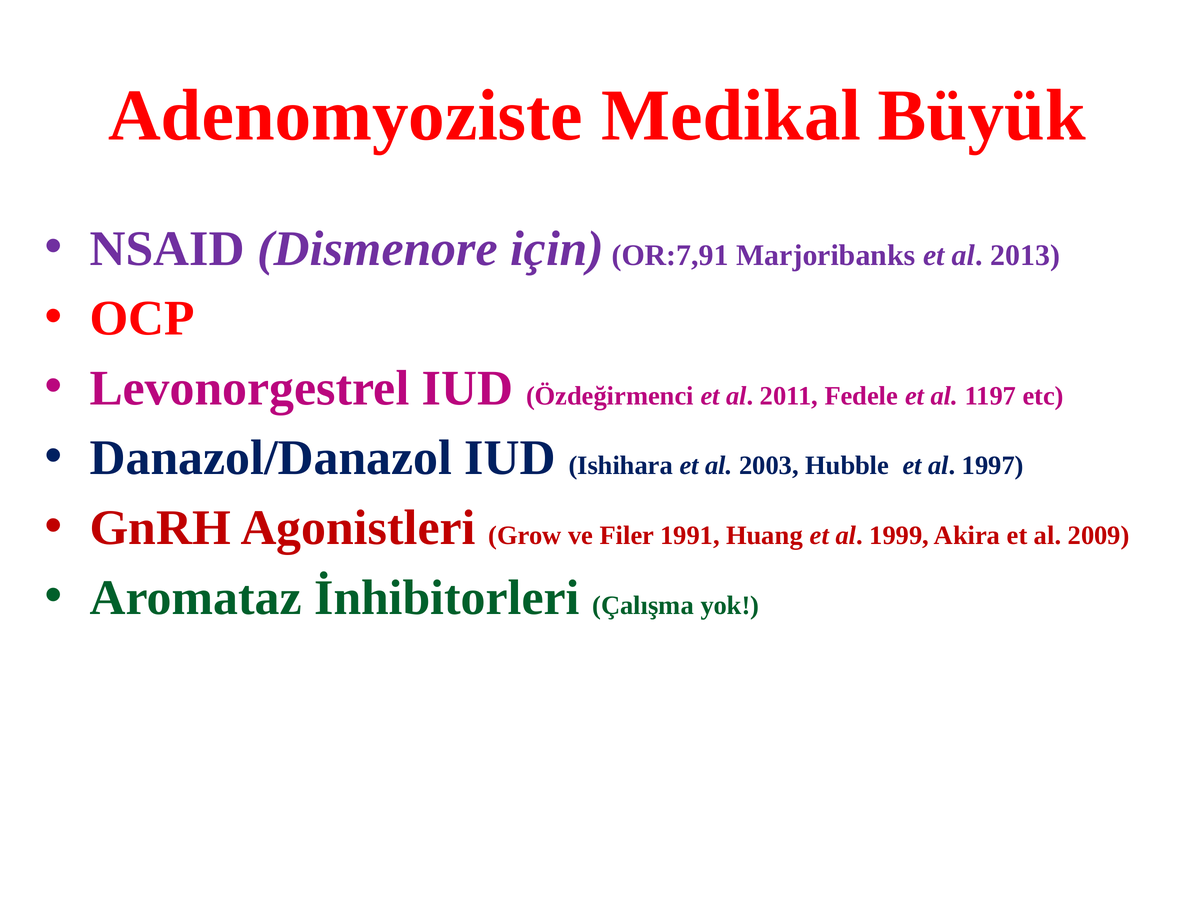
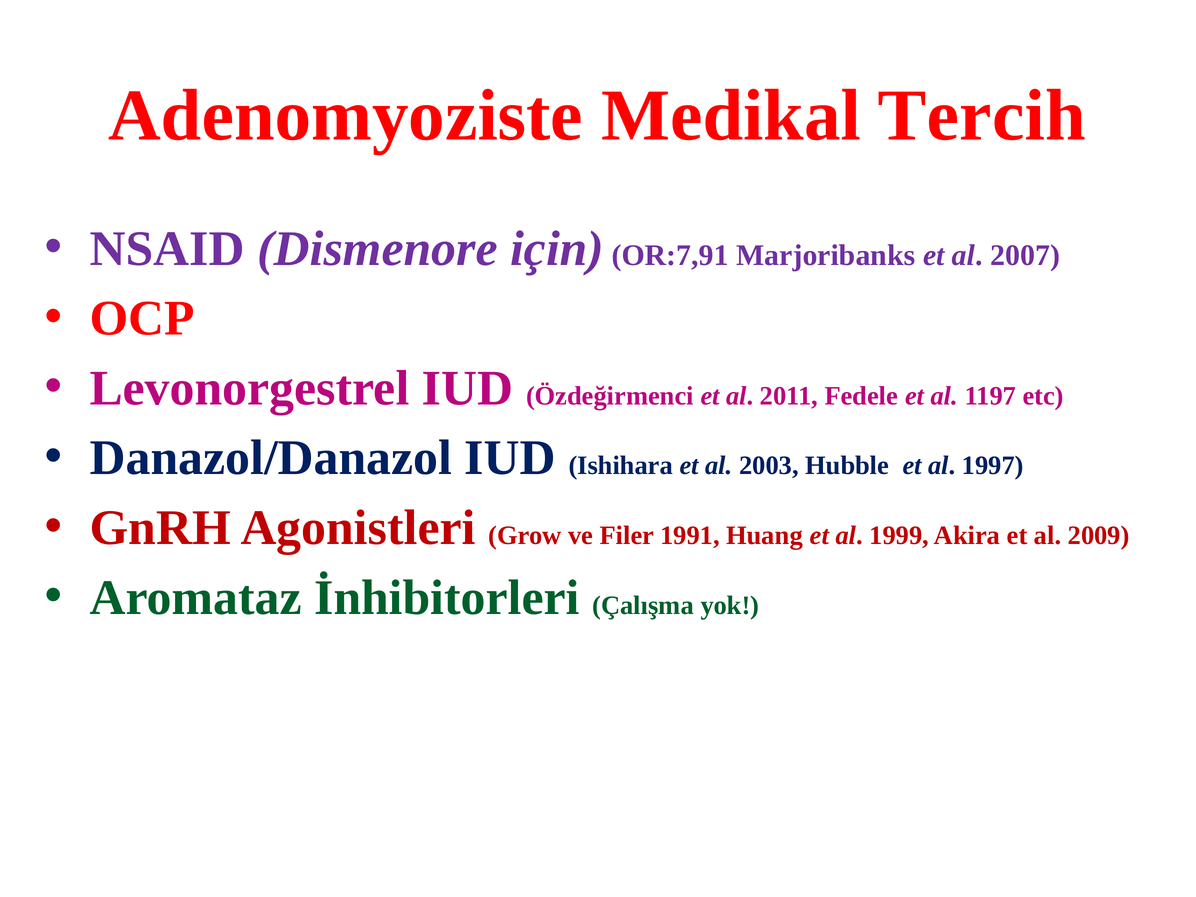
Büyük: Büyük -> Tercih (982, 116)
2013: 2013 -> 2007 (1025, 255)
